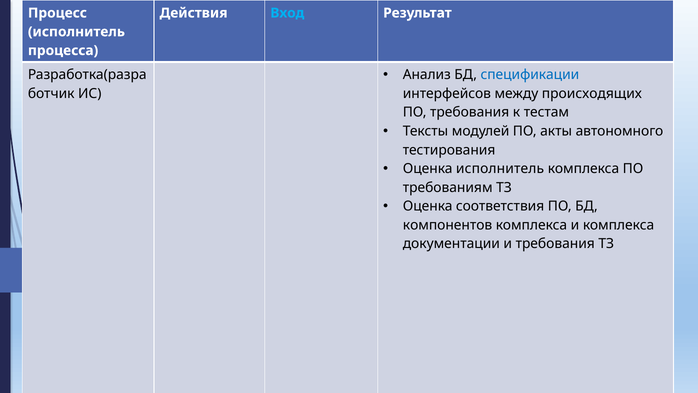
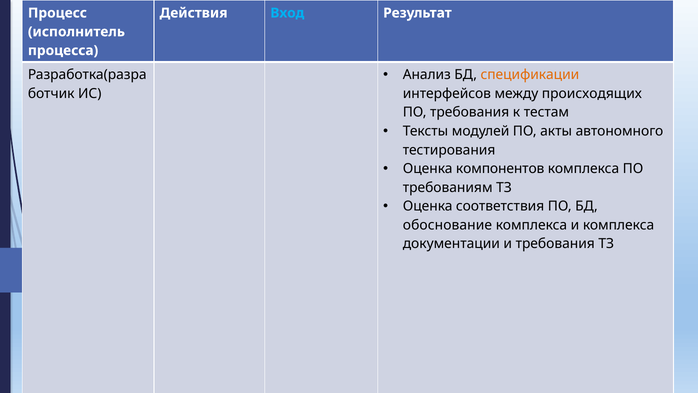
спецификации colour: blue -> orange (530, 75)
Оценка исполнитель: исполнитель -> компонентов (500, 169)
компонентов: компонентов -> обоснование (447, 225)
